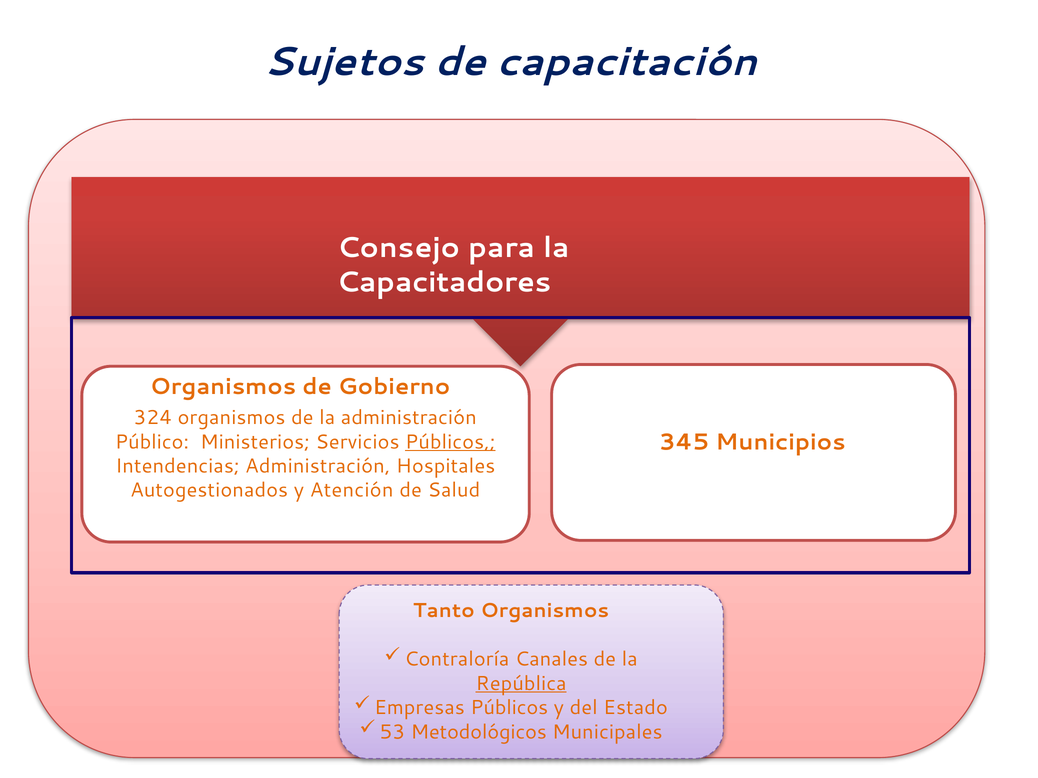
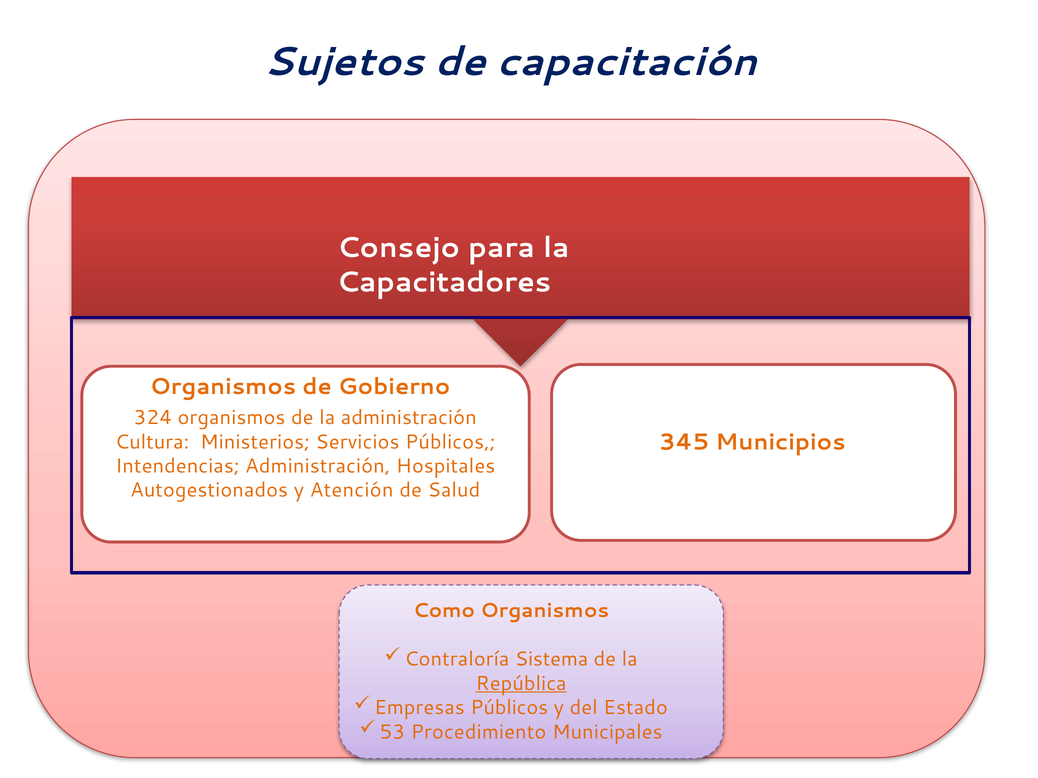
Público: Público -> Cultura (152, 442)
Públicos underline: present -> none (450, 442)
Tanto: Tanto -> Como (444, 611)
Canales: Canales -> Sistema (552, 660)
Metodológicos: Metodológicos -> Procedimiento (479, 732)
